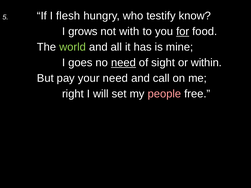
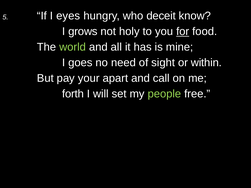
flesh: flesh -> eyes (68, 16)
testify: testify -> deceit (161, 16)
with: with -> holy (129, 31)
need underline: present -> none (123, 63)
your need: need -> apart (115, 78)
right: right -> forth (73, 94)
people colour: pink -> light green (164, 94)
